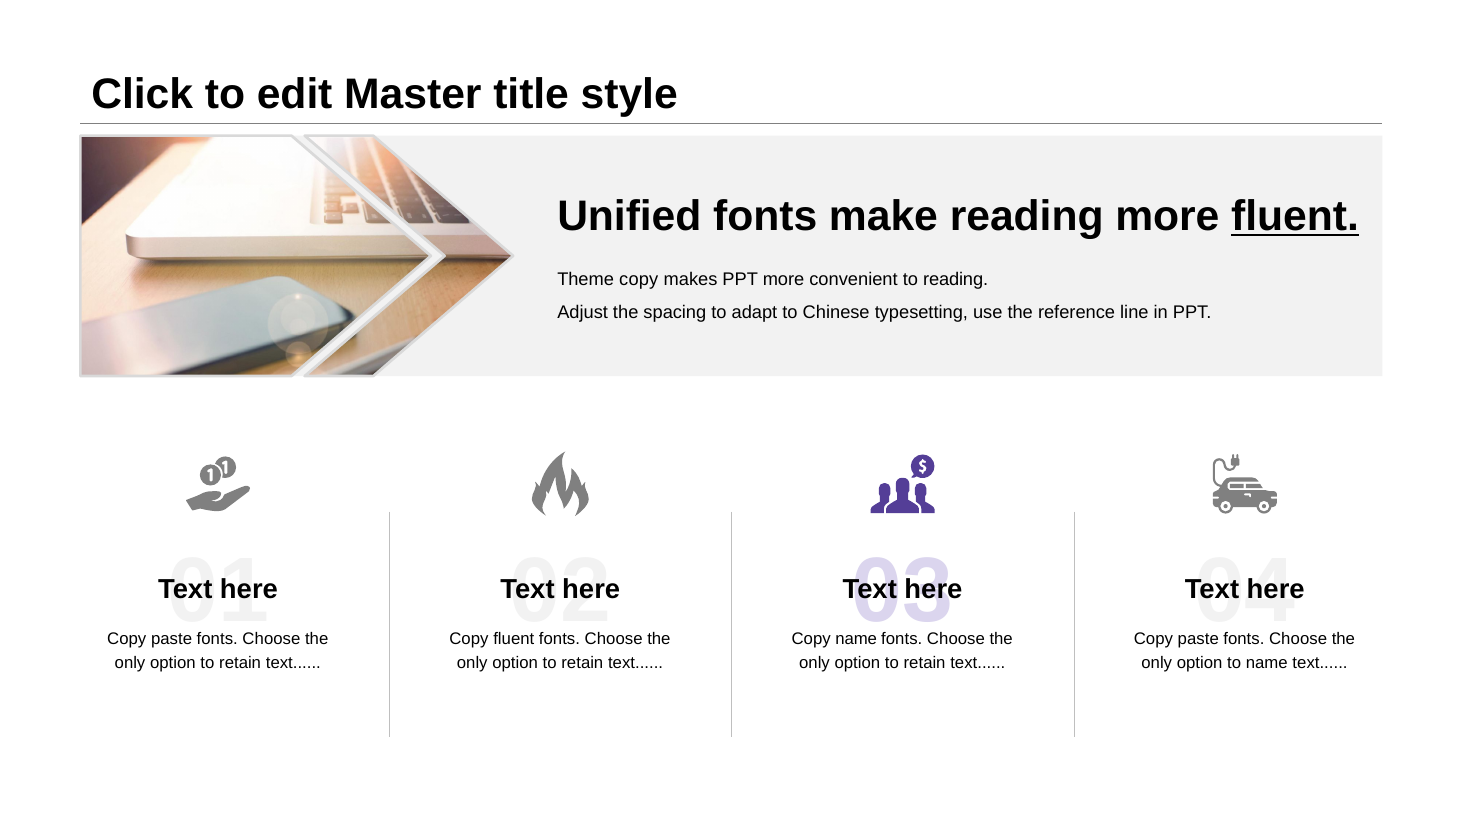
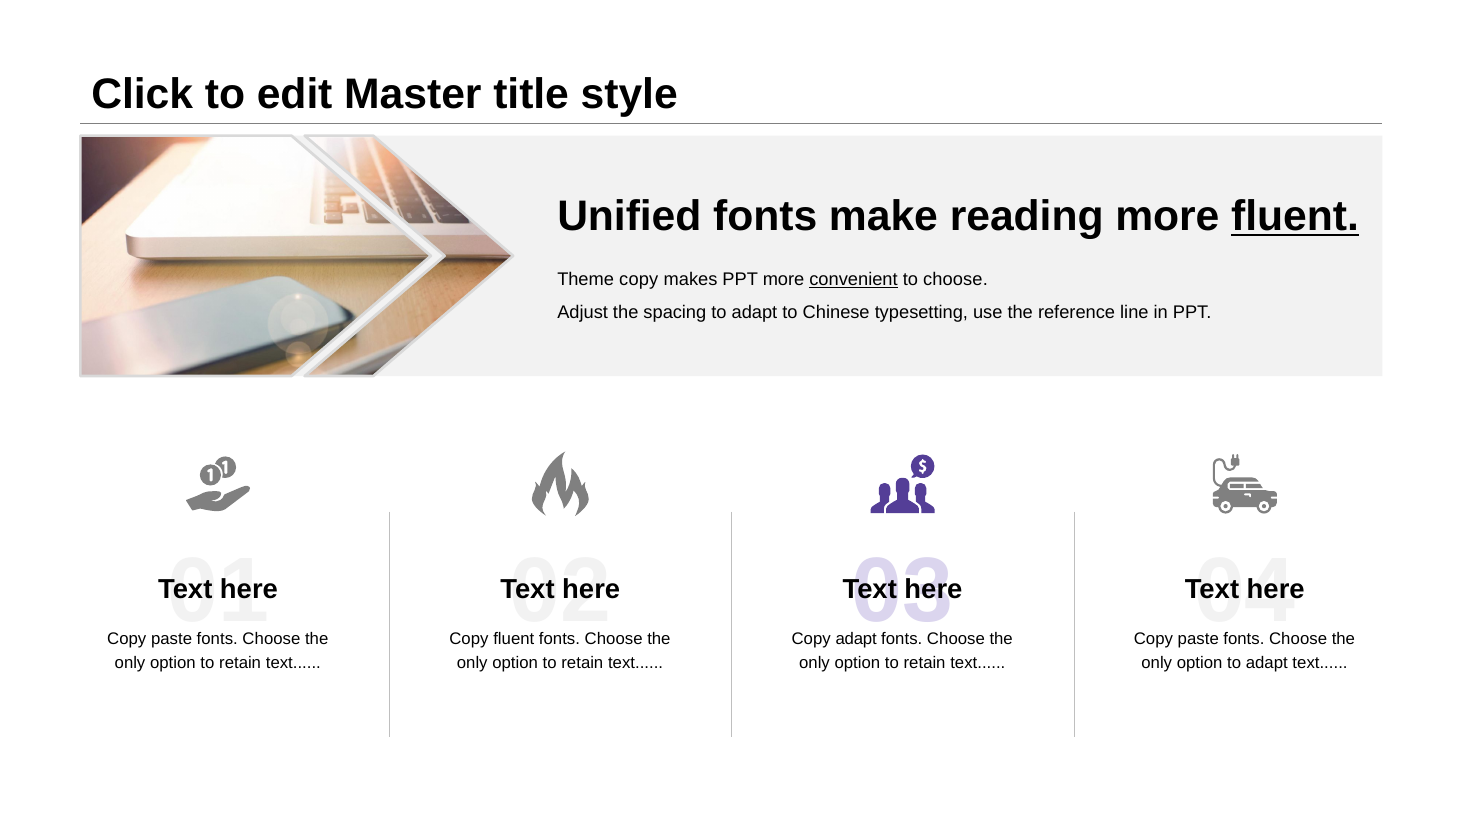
convenient underline: none -> present (854, 280)
to reading: reading -> choose (955, 280)
Copy name: name -> adapt (856, 639)
option to name: name -> adapt (1267, 663)
